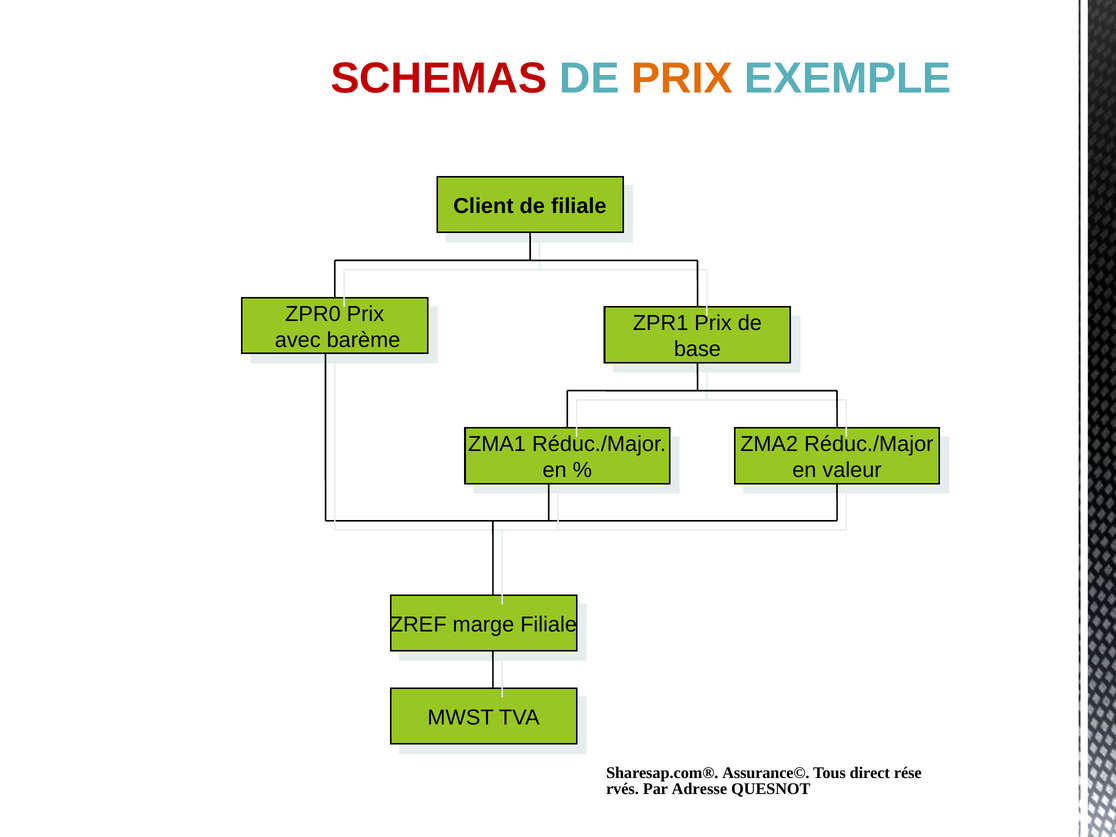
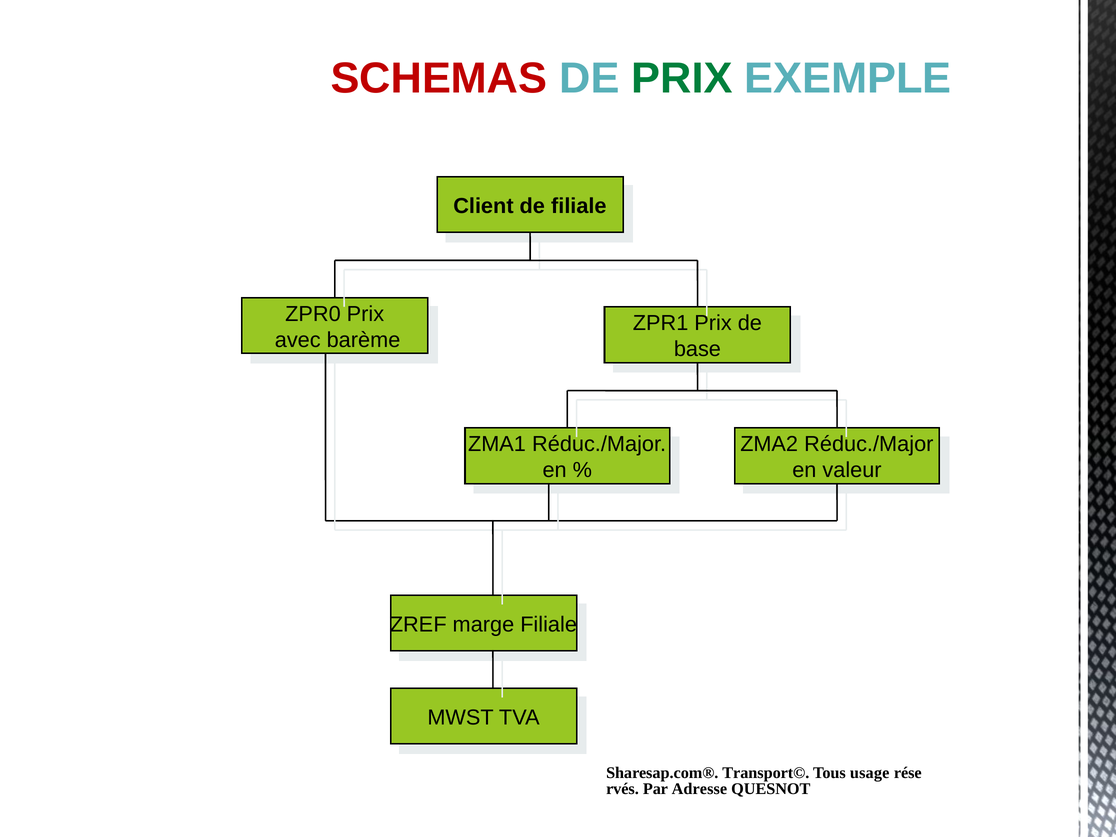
PRIX colour: orange -> green (682, 78)
Assurance©: Assurance© -> Transport© (766, 773)
direct: direct -> usage (870, 773)
